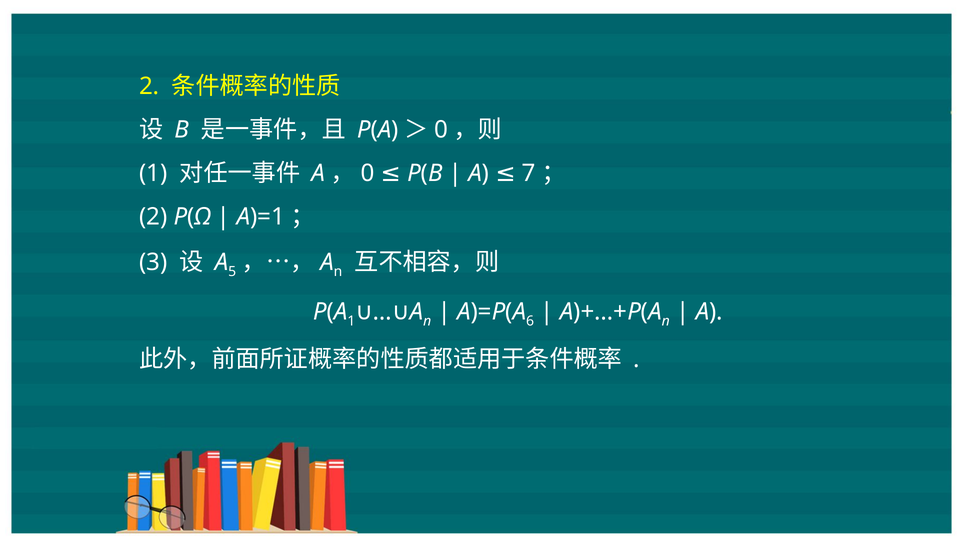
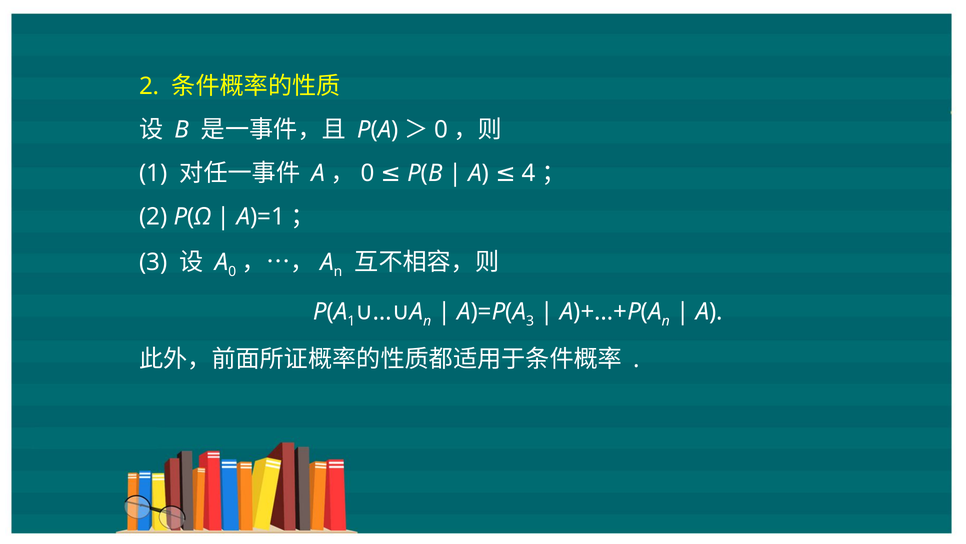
7: 7 -> 4 (529, 173)
A 5: 5 -> 0 (232, 271)
6: 6 -> 3 (530, 321)
